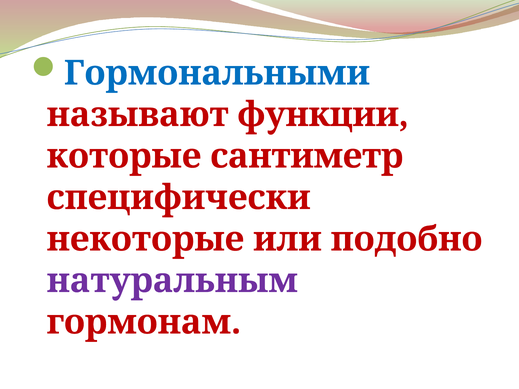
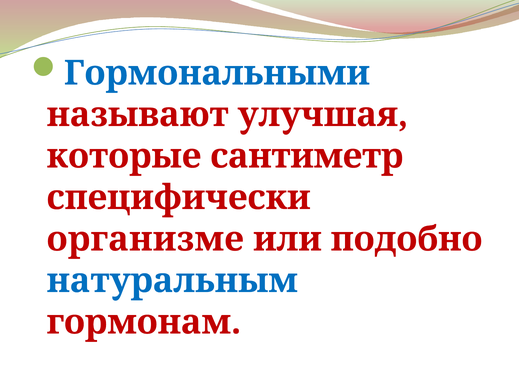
функции: функции -> улучшая (323, 115)
некоторые: некоторые -> организме (145, 239)
натуральным colour: purple -> blue (172, 281)
